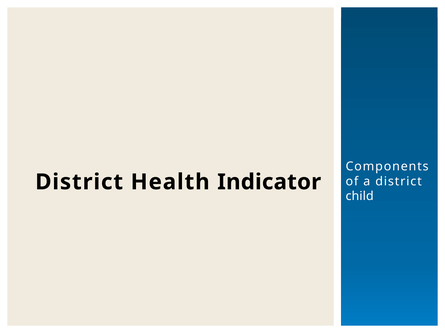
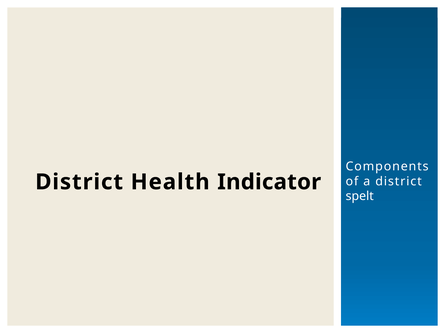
child: child -> spelt (360, 197)
